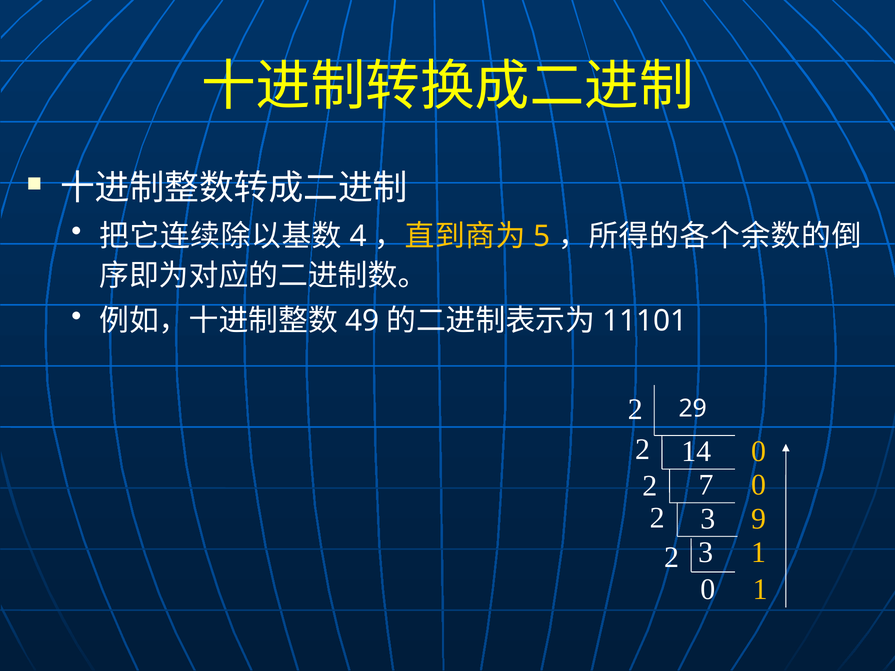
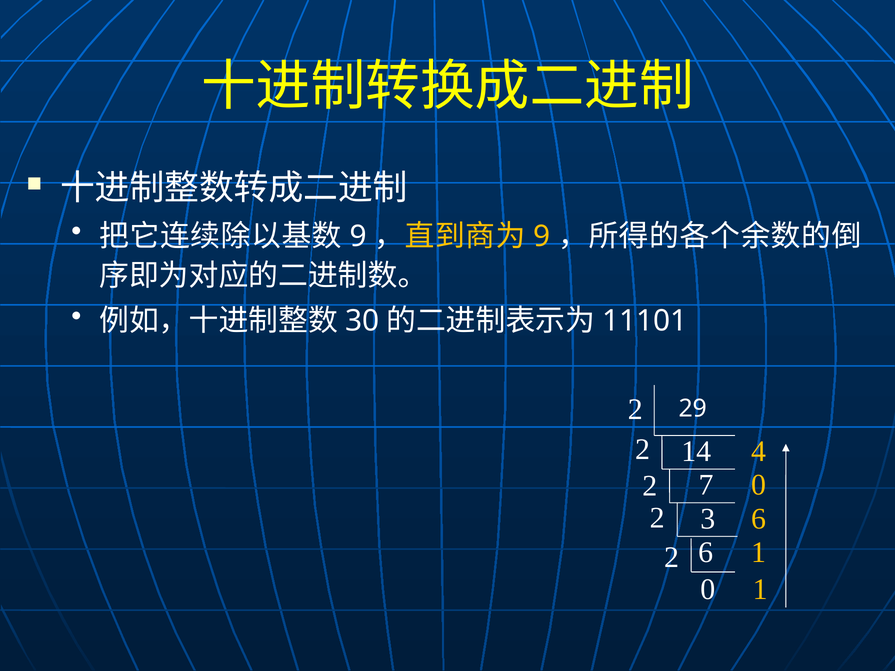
4: 4 -> 9 (358, 237)
5: 5 -> 9 (542, 237)
49: 49 -> 30 (362, 321)
14 0: 0 -> 4 (759, 452)
3 9: 9 -> 6 (759, 519)
3: 3 -> 6 (706, 553)
